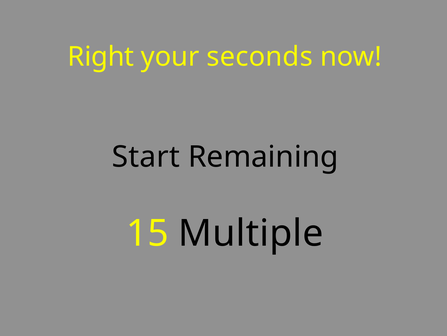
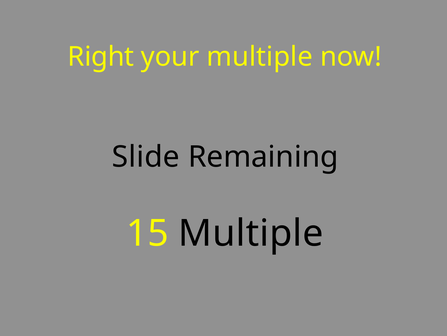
your seconds: seconds -> multiple (260, 57)
Start: Start -> Slide (146, 157)
